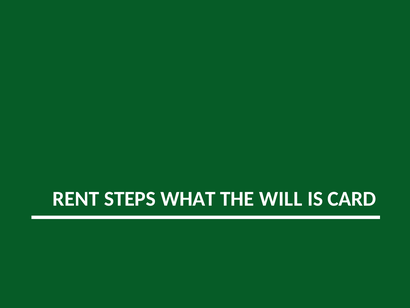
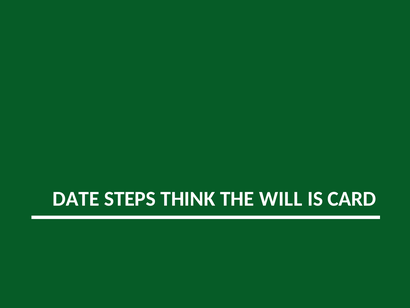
RENT: RENT -> DATE (76, 199)
WHAT: WHAT -> THINK (188, 199)
